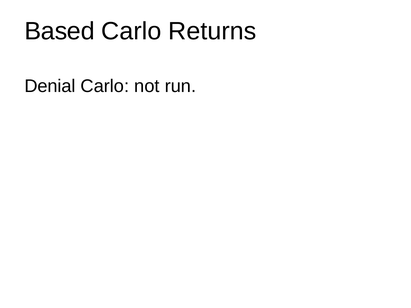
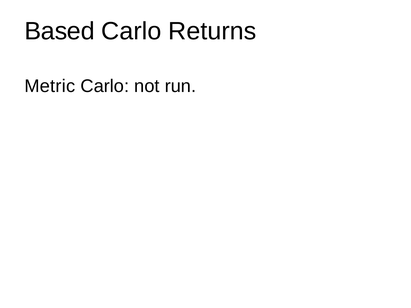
Denial: Denial -> Metric (50, 86)
